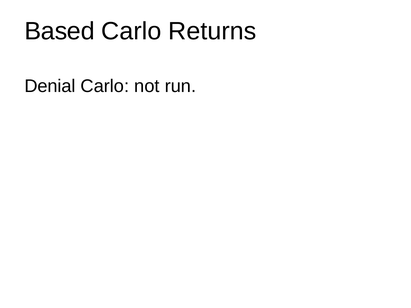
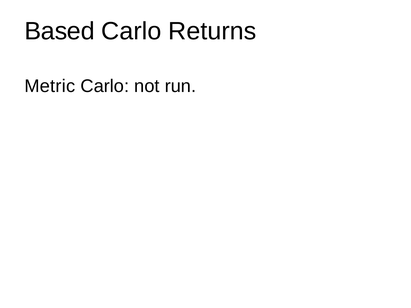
Denial: Denial -> Metric (50, 86)
